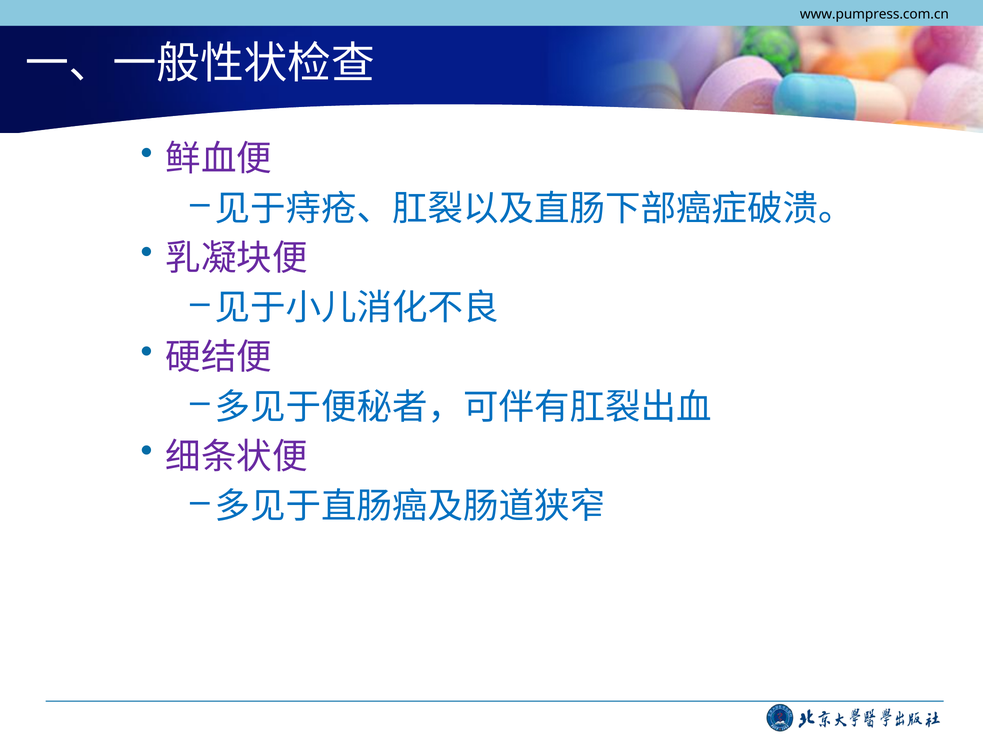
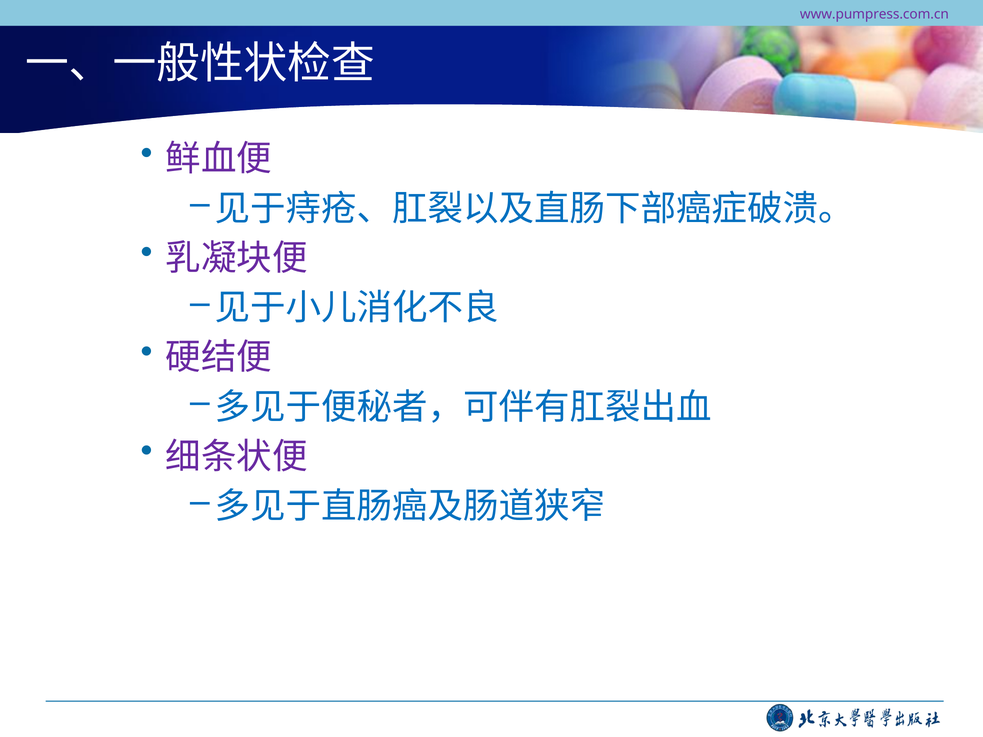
www.pumpress.com.cn colour: black -> purple (874, 14)
